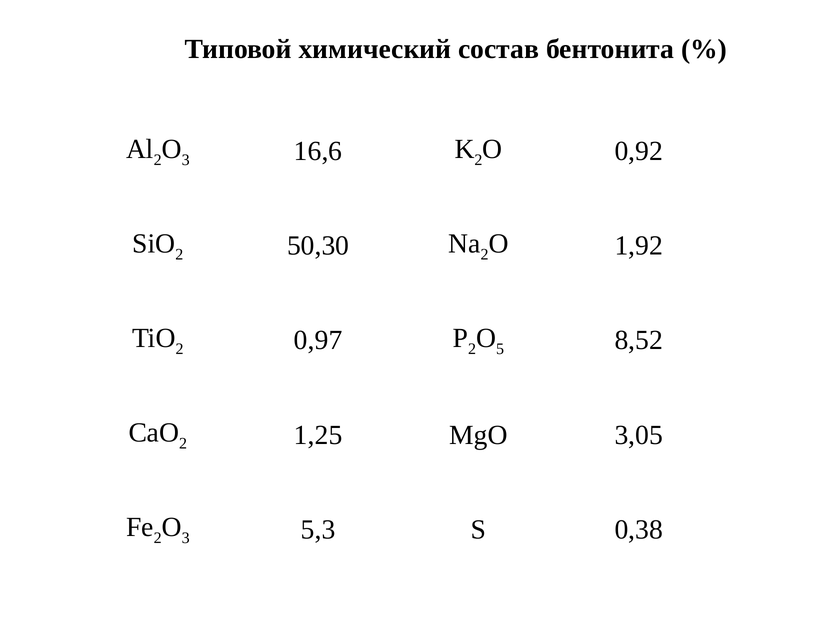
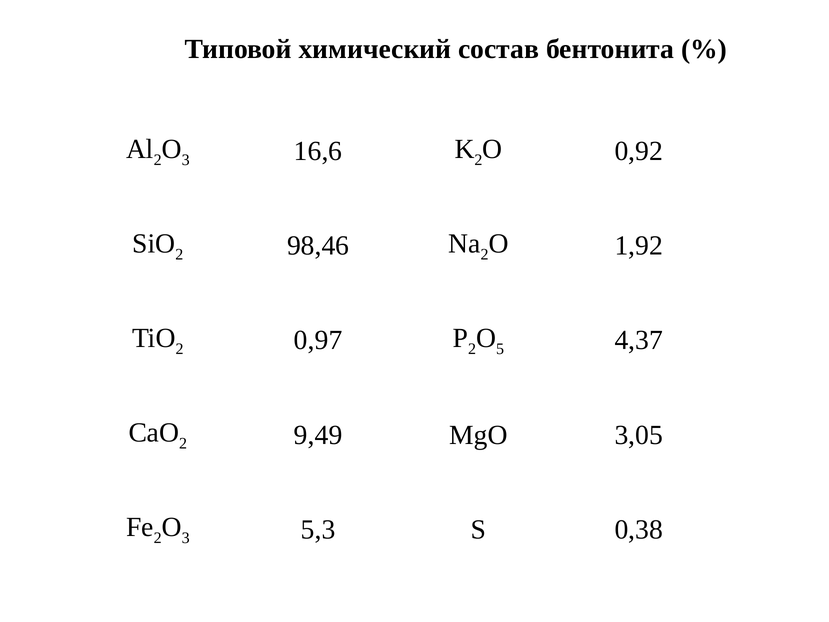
50,30: 50,30 -> 98,46 (318, 246)
8,52: 8,52 -> 4,37 (639, 340)
1,25: 1,25 -> 9,49 (318, 435)
